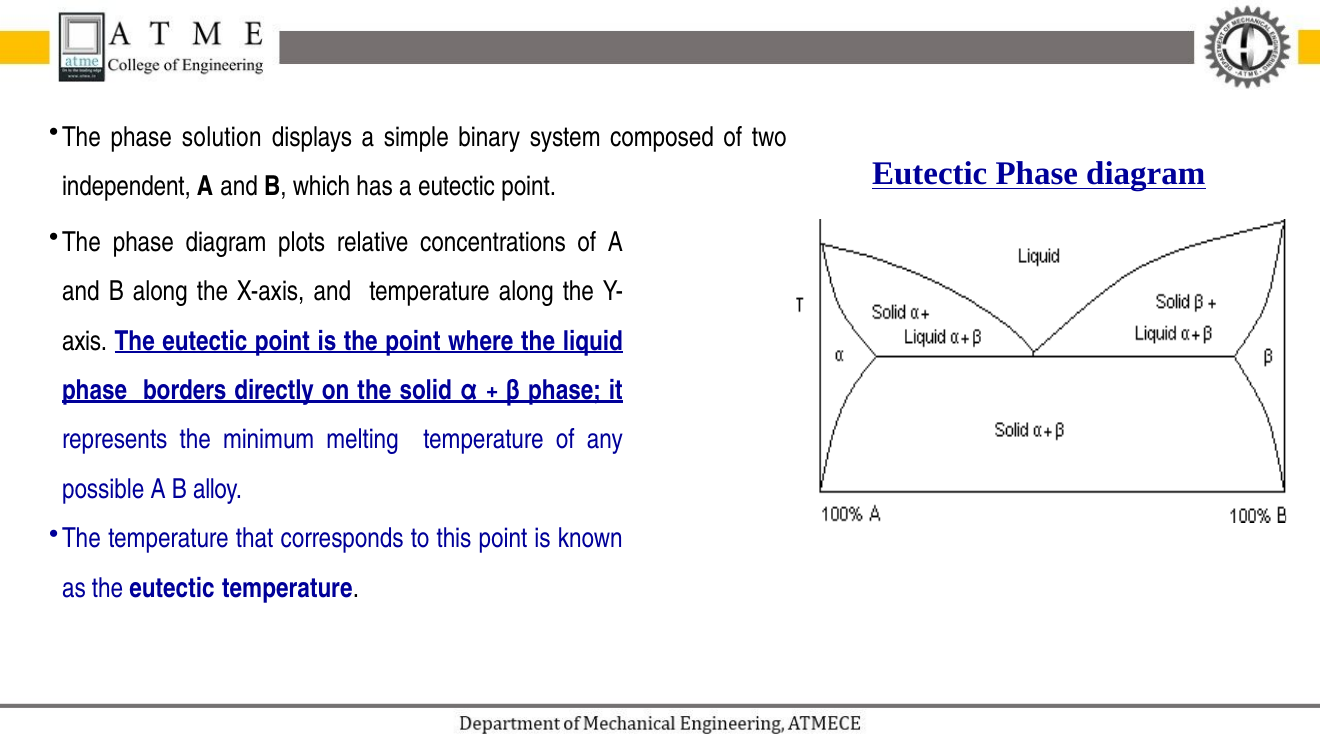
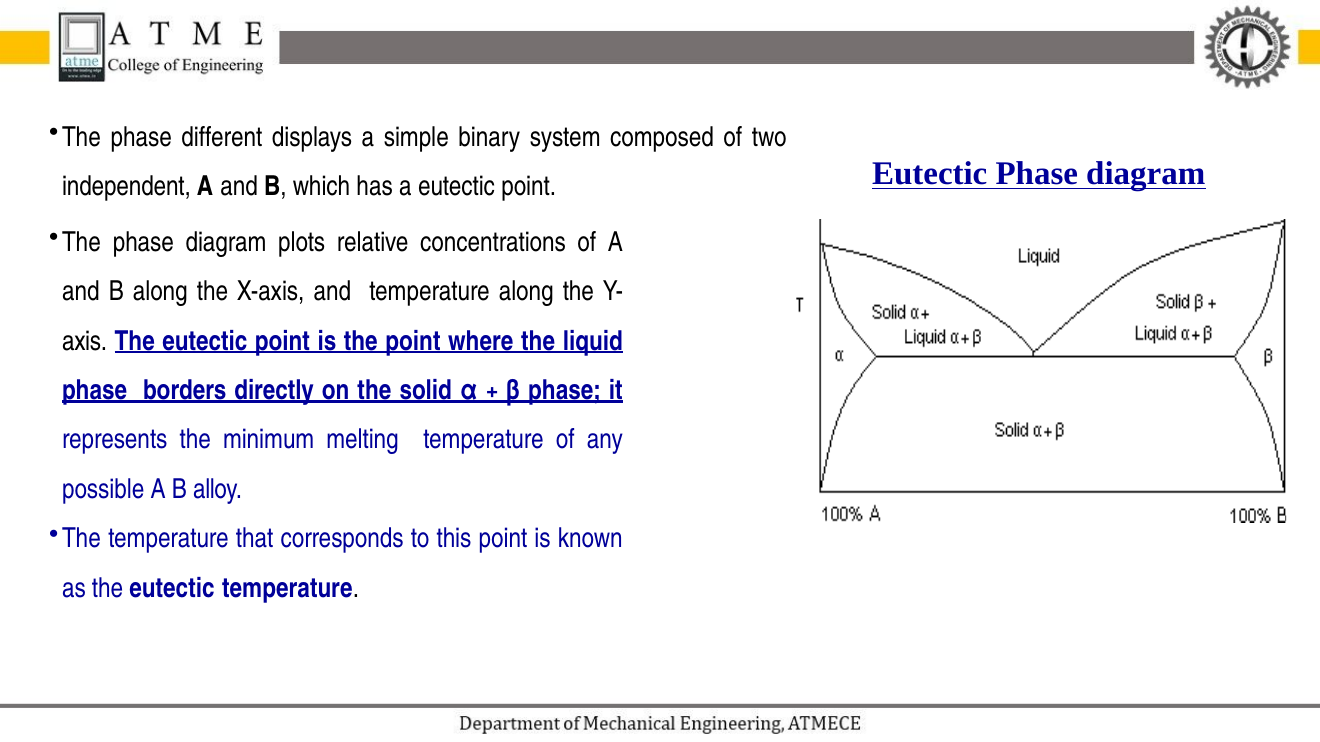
solution: solution -> different (222, 137)
